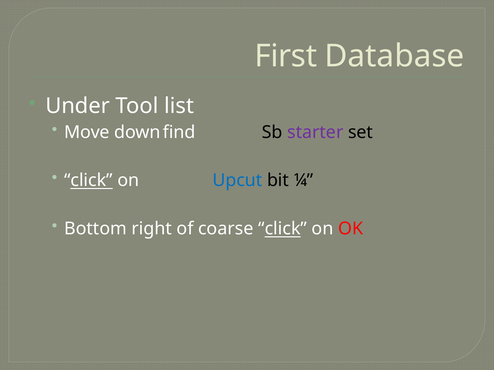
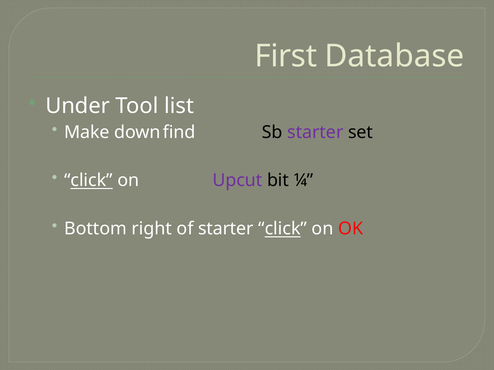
Move: Move -> Make (87, 132)
Upcut colour: blue -> purple (237, 181)
of coarse: coarse -> starter (226, 229)
